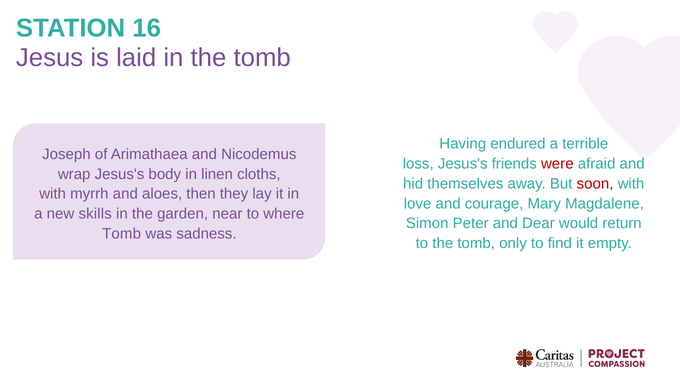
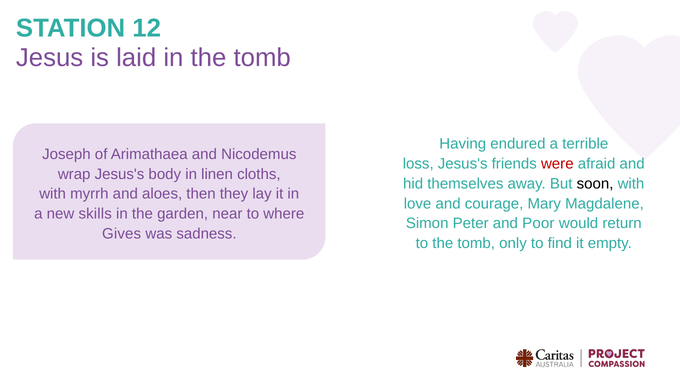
16: 16 -> 12 (147, 28)
soon colour: red -> black (595, 183)
Dear: Dear -> Poor (538, 223)
Tomb: Tomb -> Gives (122, 233)
